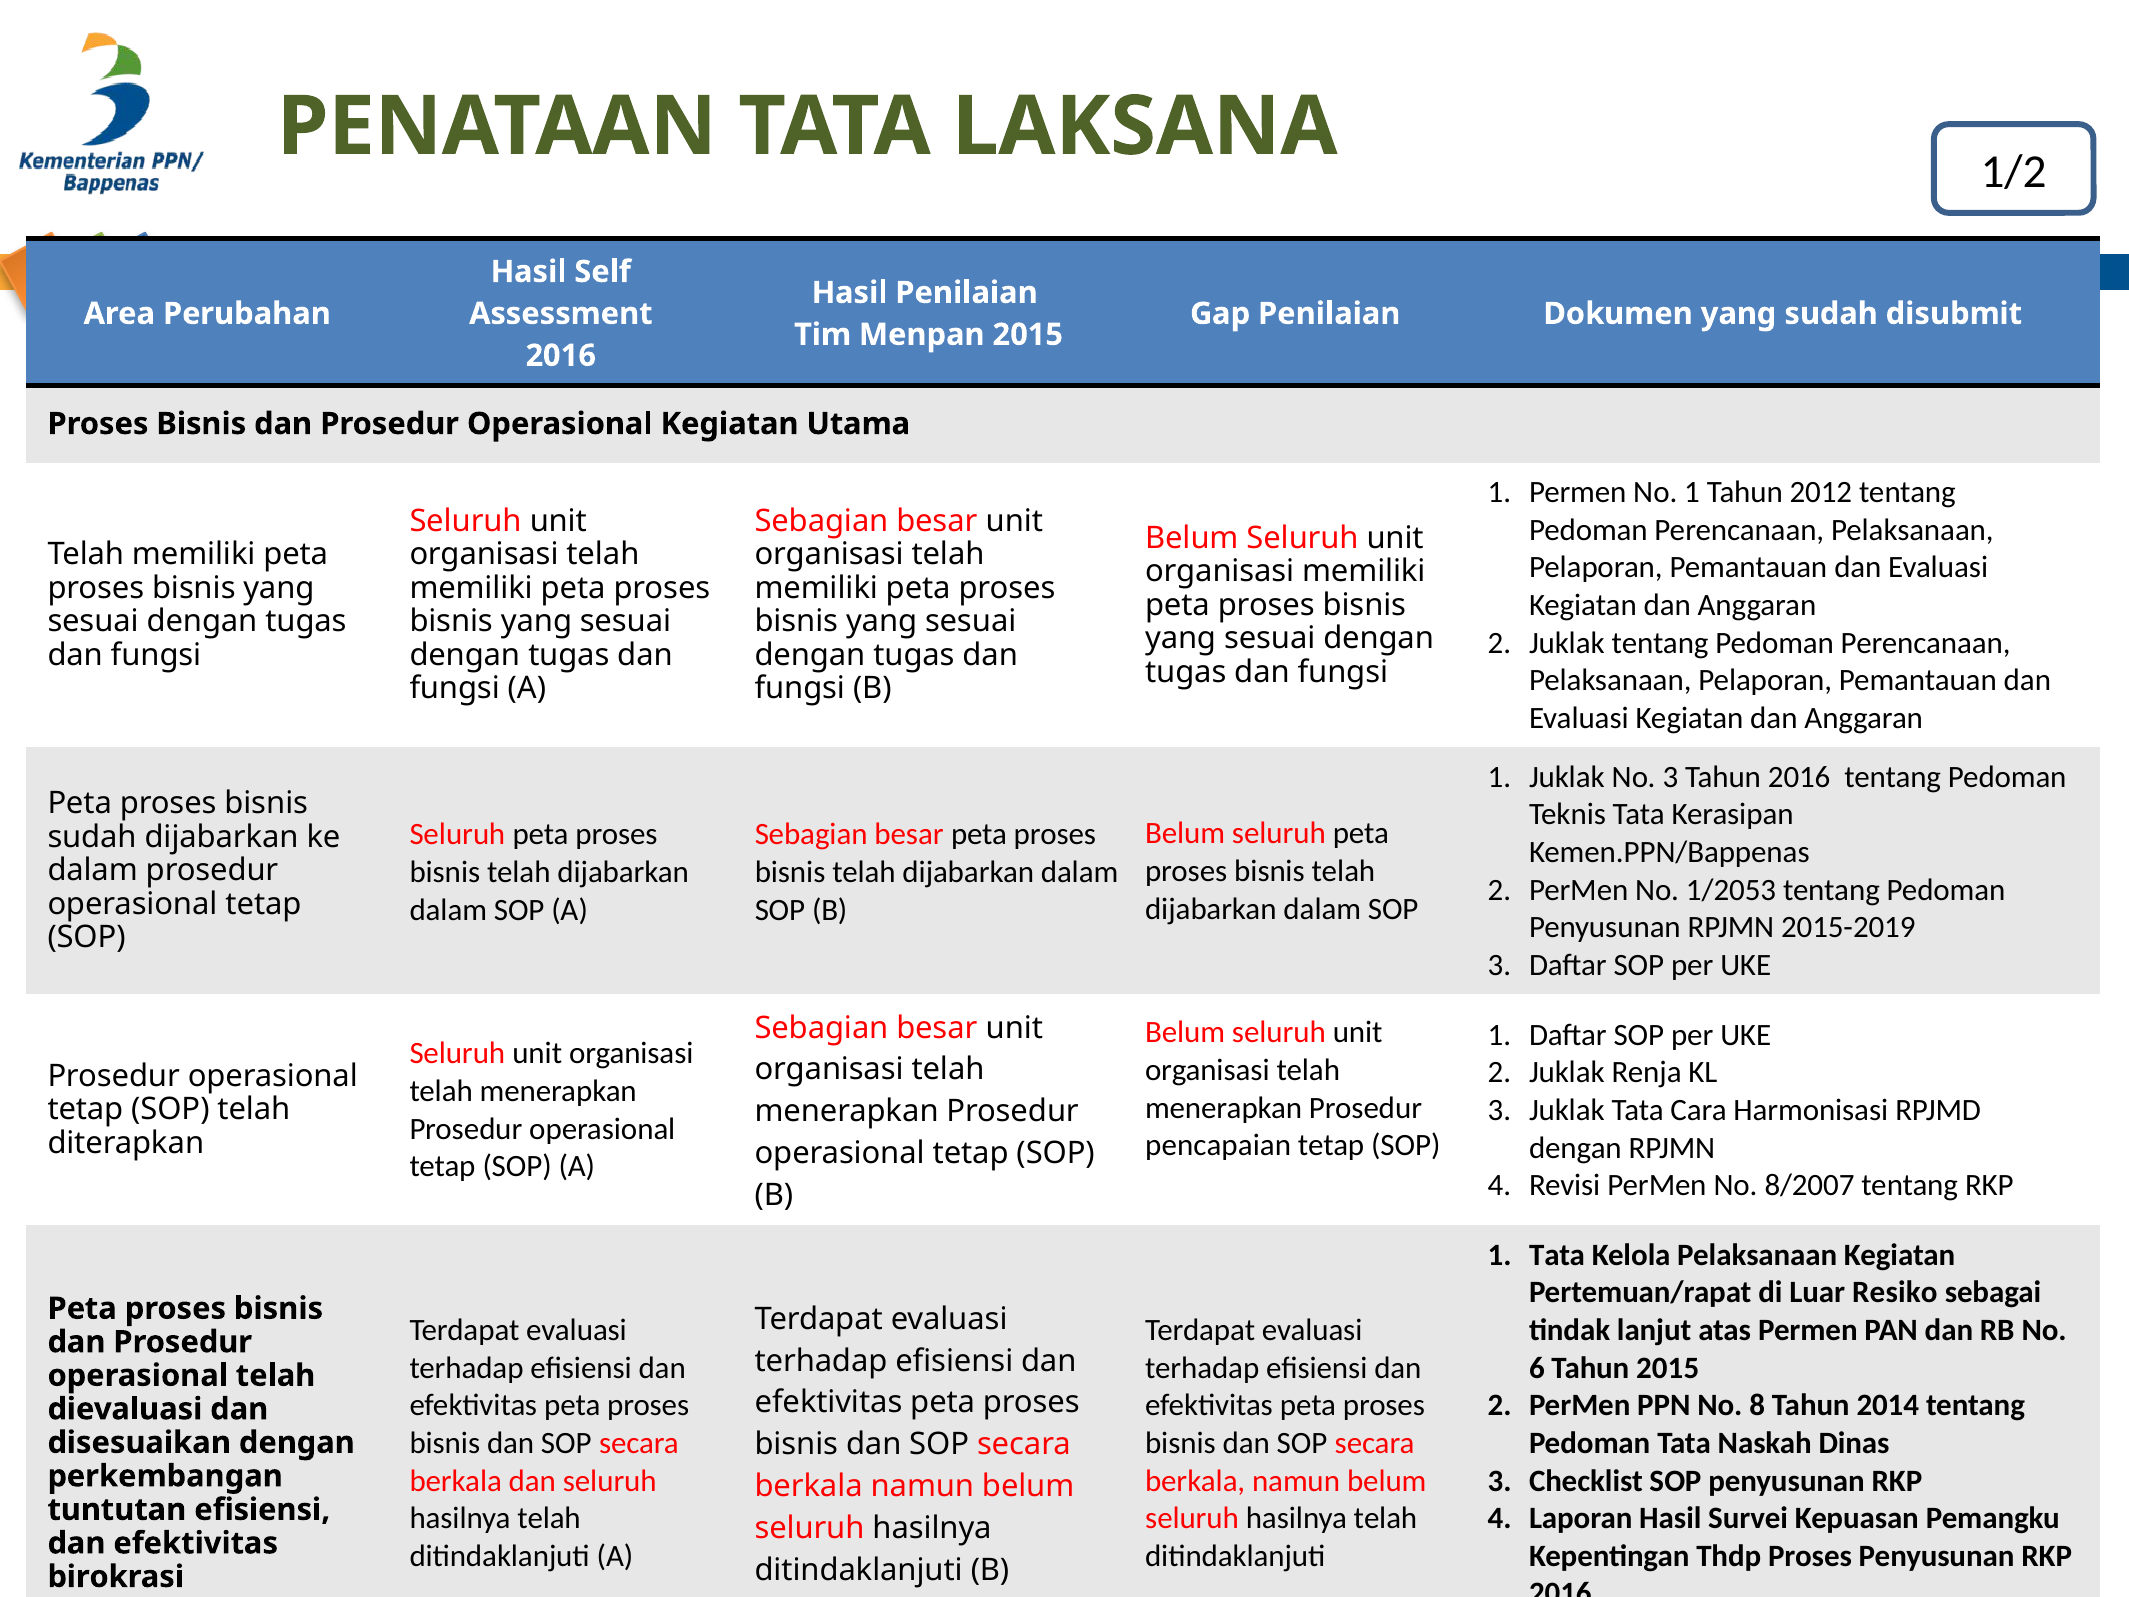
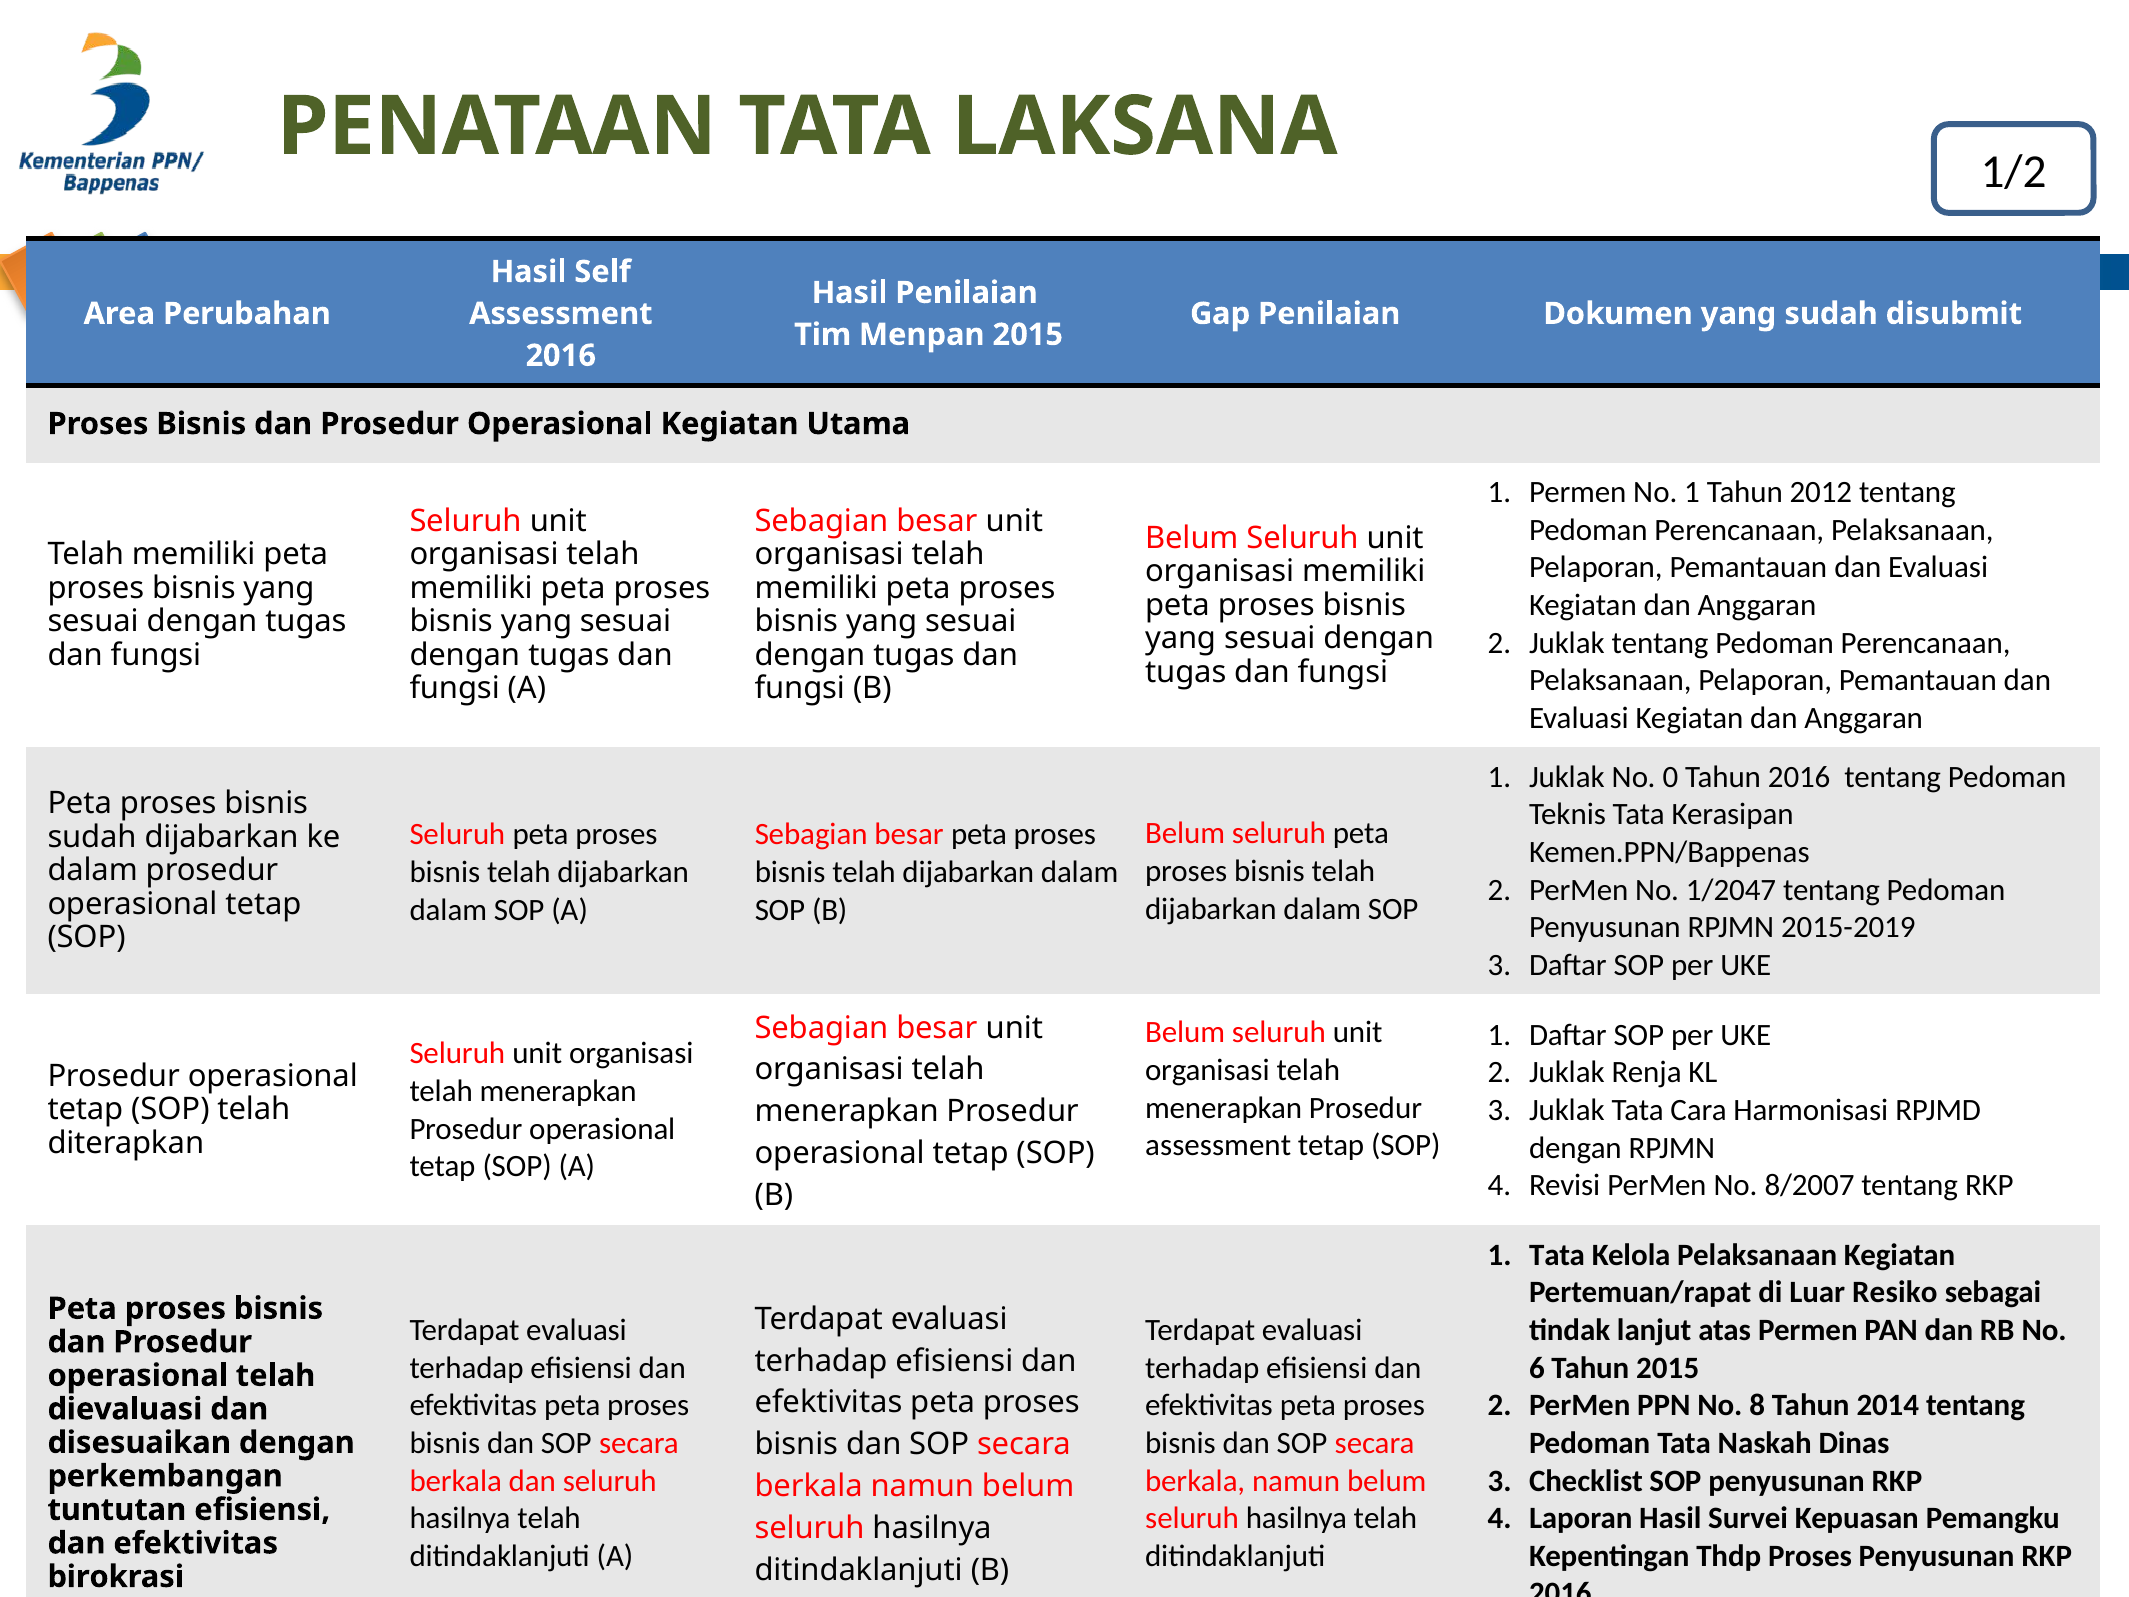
No 3: 3 -> 0 (1670, 777)
1/2053: 1/2053 -> 1/2047 (1731, 890)
pencapaian: pencapaian -> assessment (1218, 1145)
